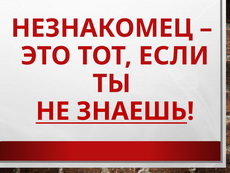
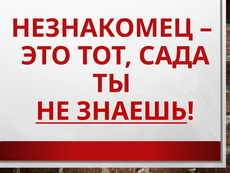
ЕСЛИ: ЕСЛИ -> САДА (174, 56)
